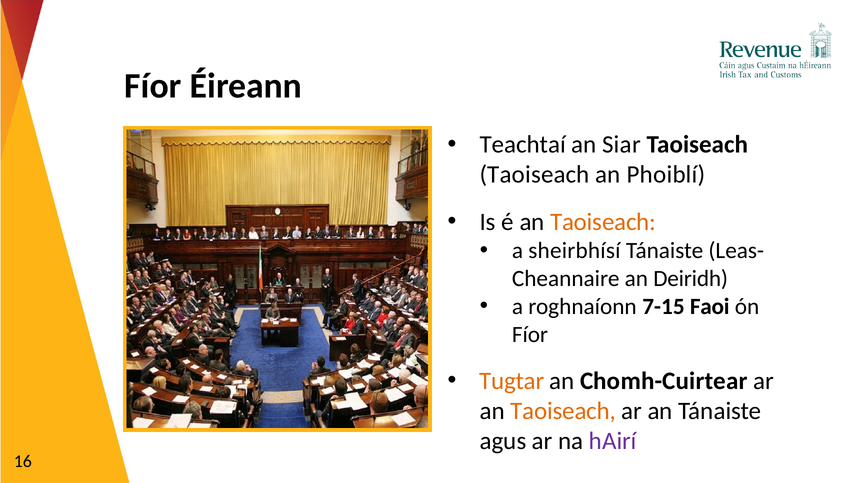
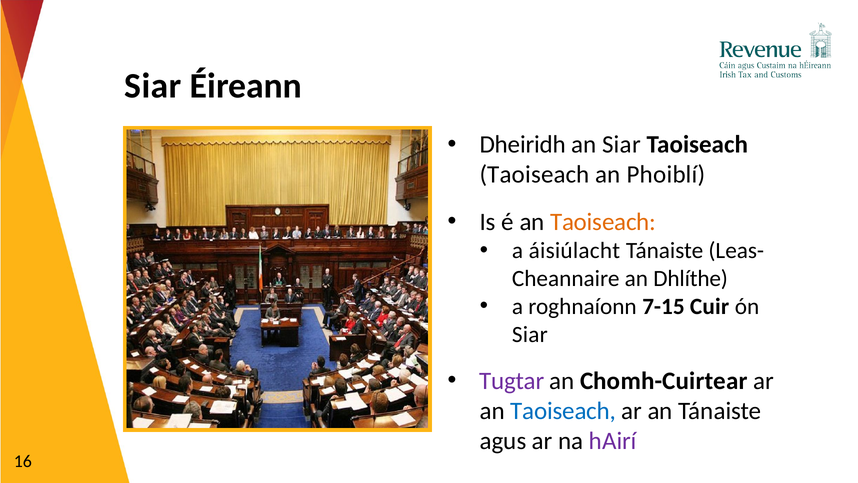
Fíor: Fíor -> Siar (153, 86)
Teachtaí: Teachtaí -> Dheiridh (523, 145)
sheirbhísí: sheirbhísí -> áisiúlacht (574, 251)
Deiridh: Deiridh -> Dhlíthe (691, 278)
Faoi: Faoi -> Cuir (710, 306)
Fíor: Fíor -> Siar (530, 334)
Tugtar colour: orange -> purple (512, 380)
Taoiseach colour: orange -> blue (563, 410)
